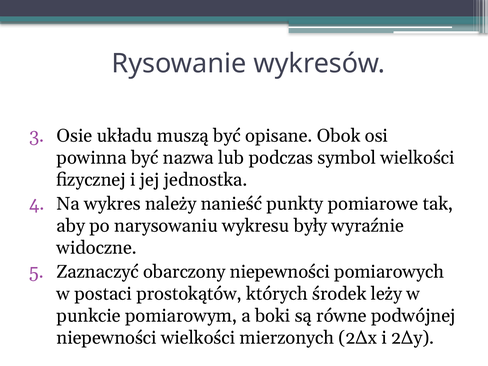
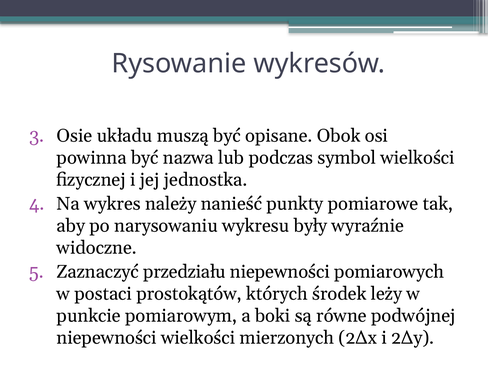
obarczony: obarczony -> przedziału (184, 272)
